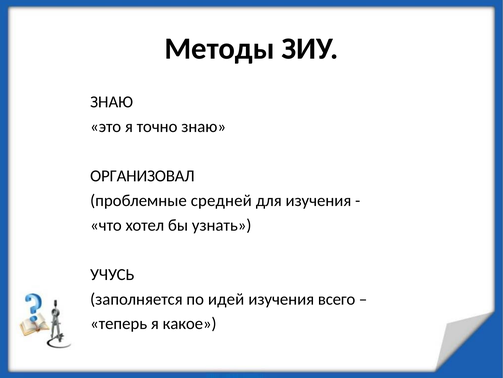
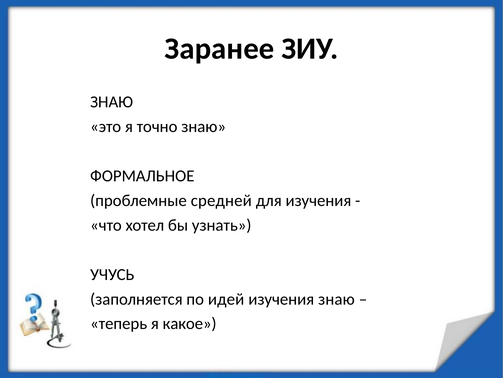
Методы: Методы -> Заранее (219, 49)
ОРГАНИЗОВАЛ: ОРГАНИЗОВАЛ -> ФОРМАЛЬНОЕ (142, 176)
изучения всего: всего -> знаю (336, 299)
